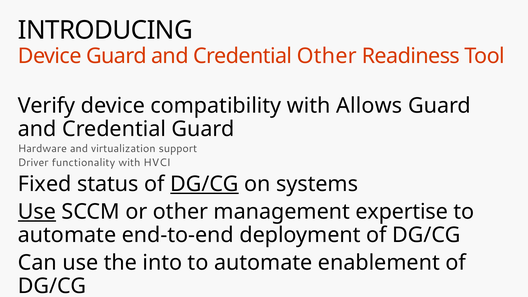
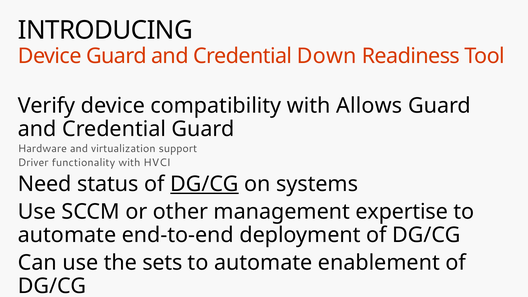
Credential Other: Other -> Down (327, 56)
Fixed: Fixed -> Need (45, 184)
Use underline: present -> none (37, 212)
into: into -> sets (162, 263)
